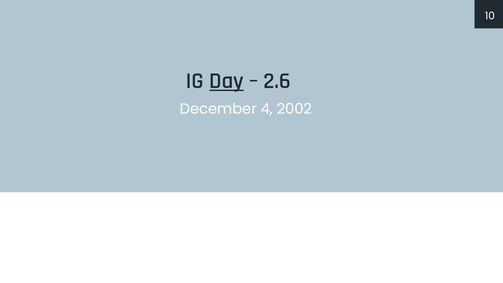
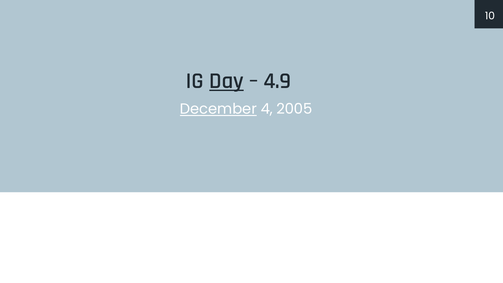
2.6: 2.6 -> 4.9 (277, 81)
December underline: none -> present (218, 109)
2002: 2002 -> 2005 (294, 109)
